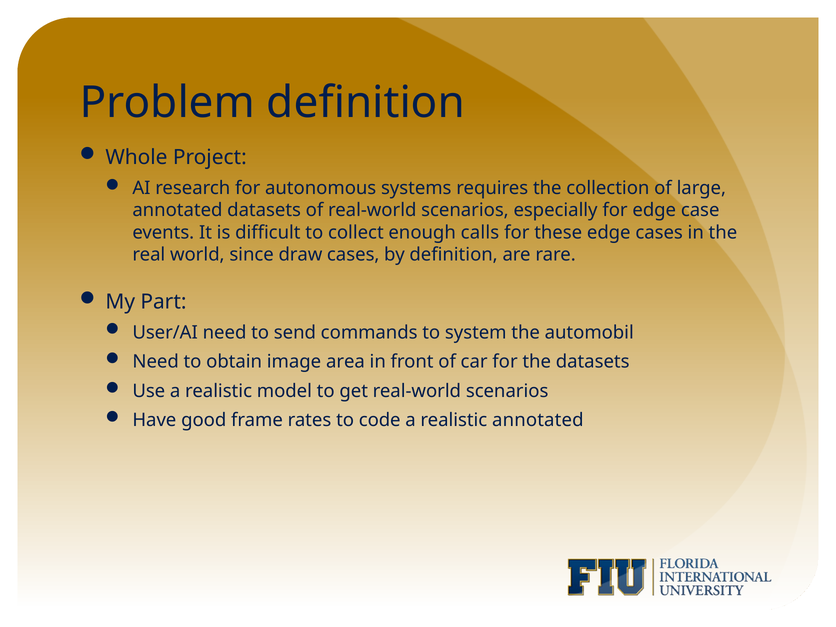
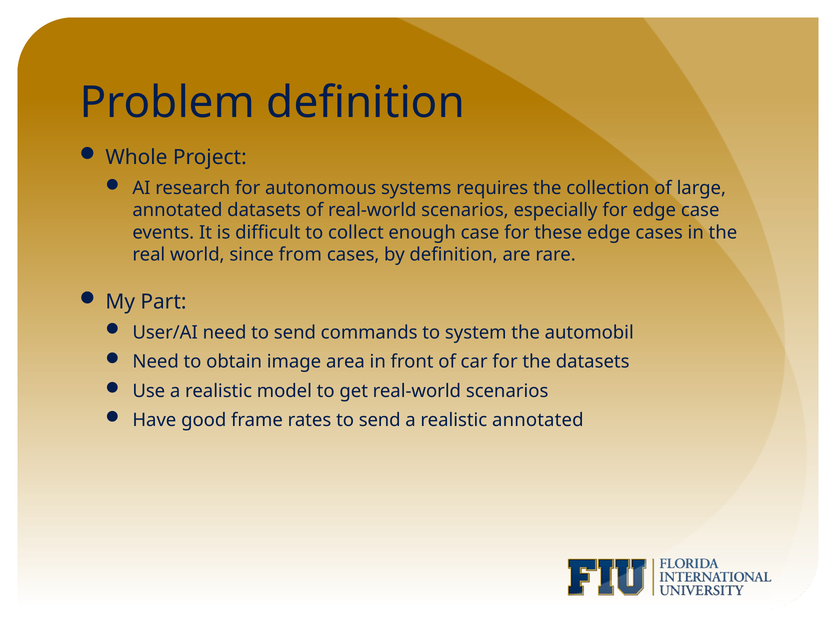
enough calls: calls -> case (480, 233)
draw: draw -> from (300, 255)
rates to code: code -> send (380, 420)
